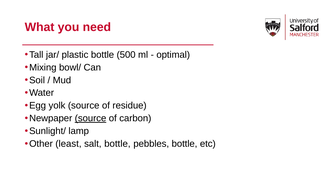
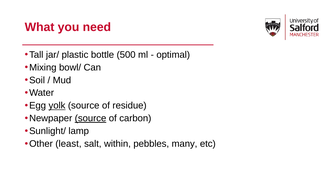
yolk underline: none -> present (57, 106)
salt bottle: bottle -> within (117, 144)
pebbles bottle: bottle -> many (185, 144)
